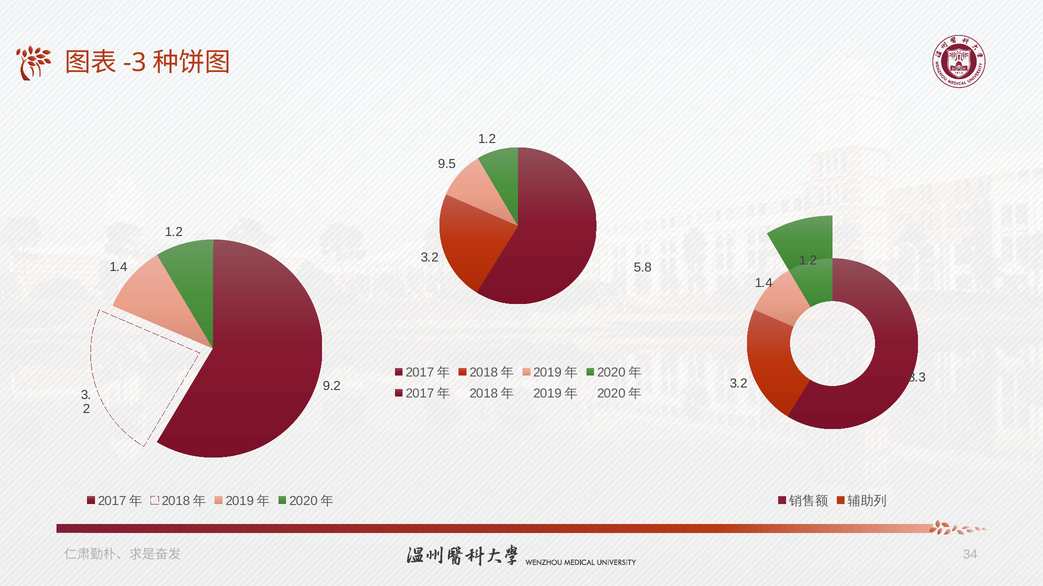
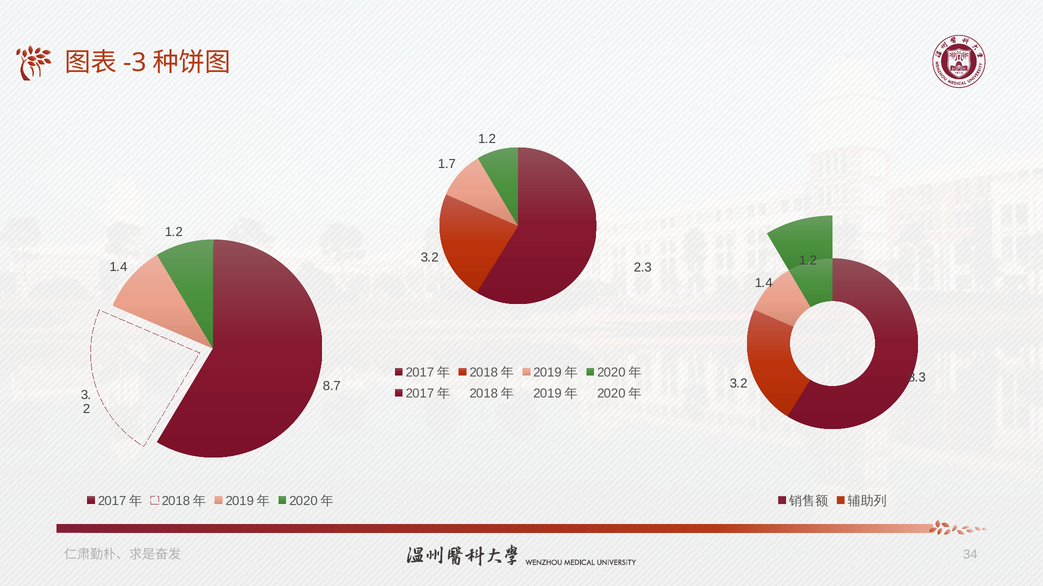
9.5: 9.5 -> 1.7 (447, 164)
5.8: 5.8 -> 2.3 (643, 268)
9.2: 9.2 -> 8.7 (332, 386)
